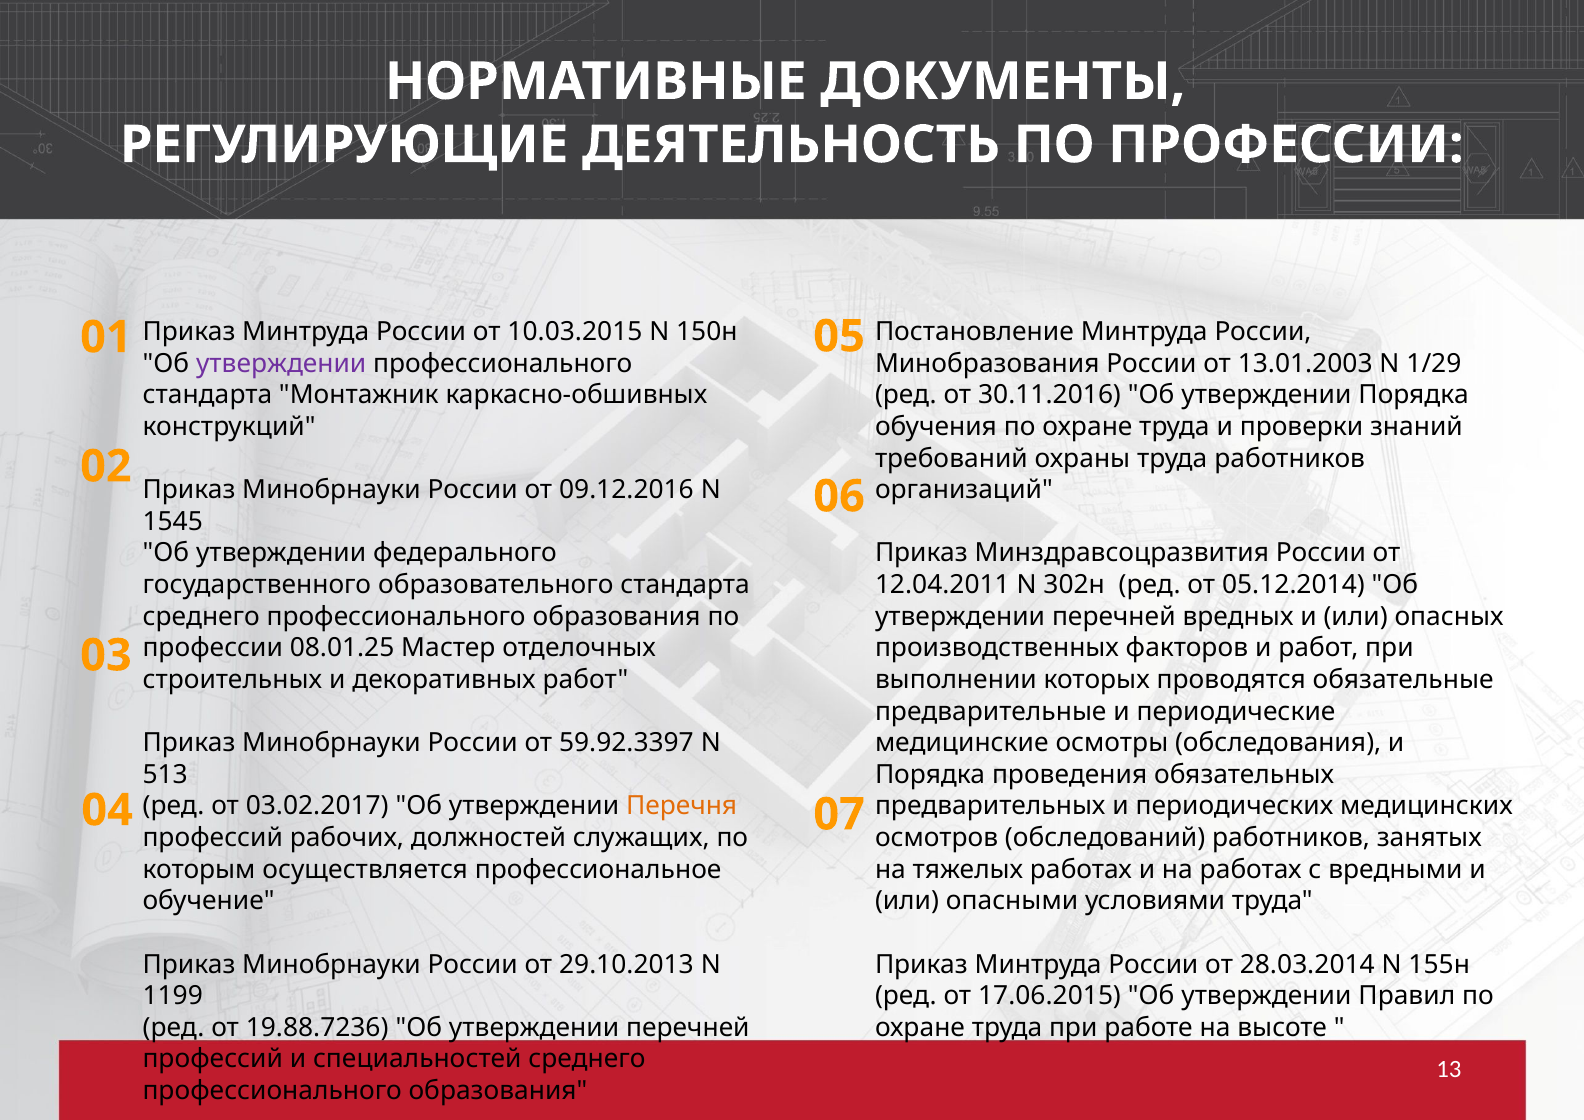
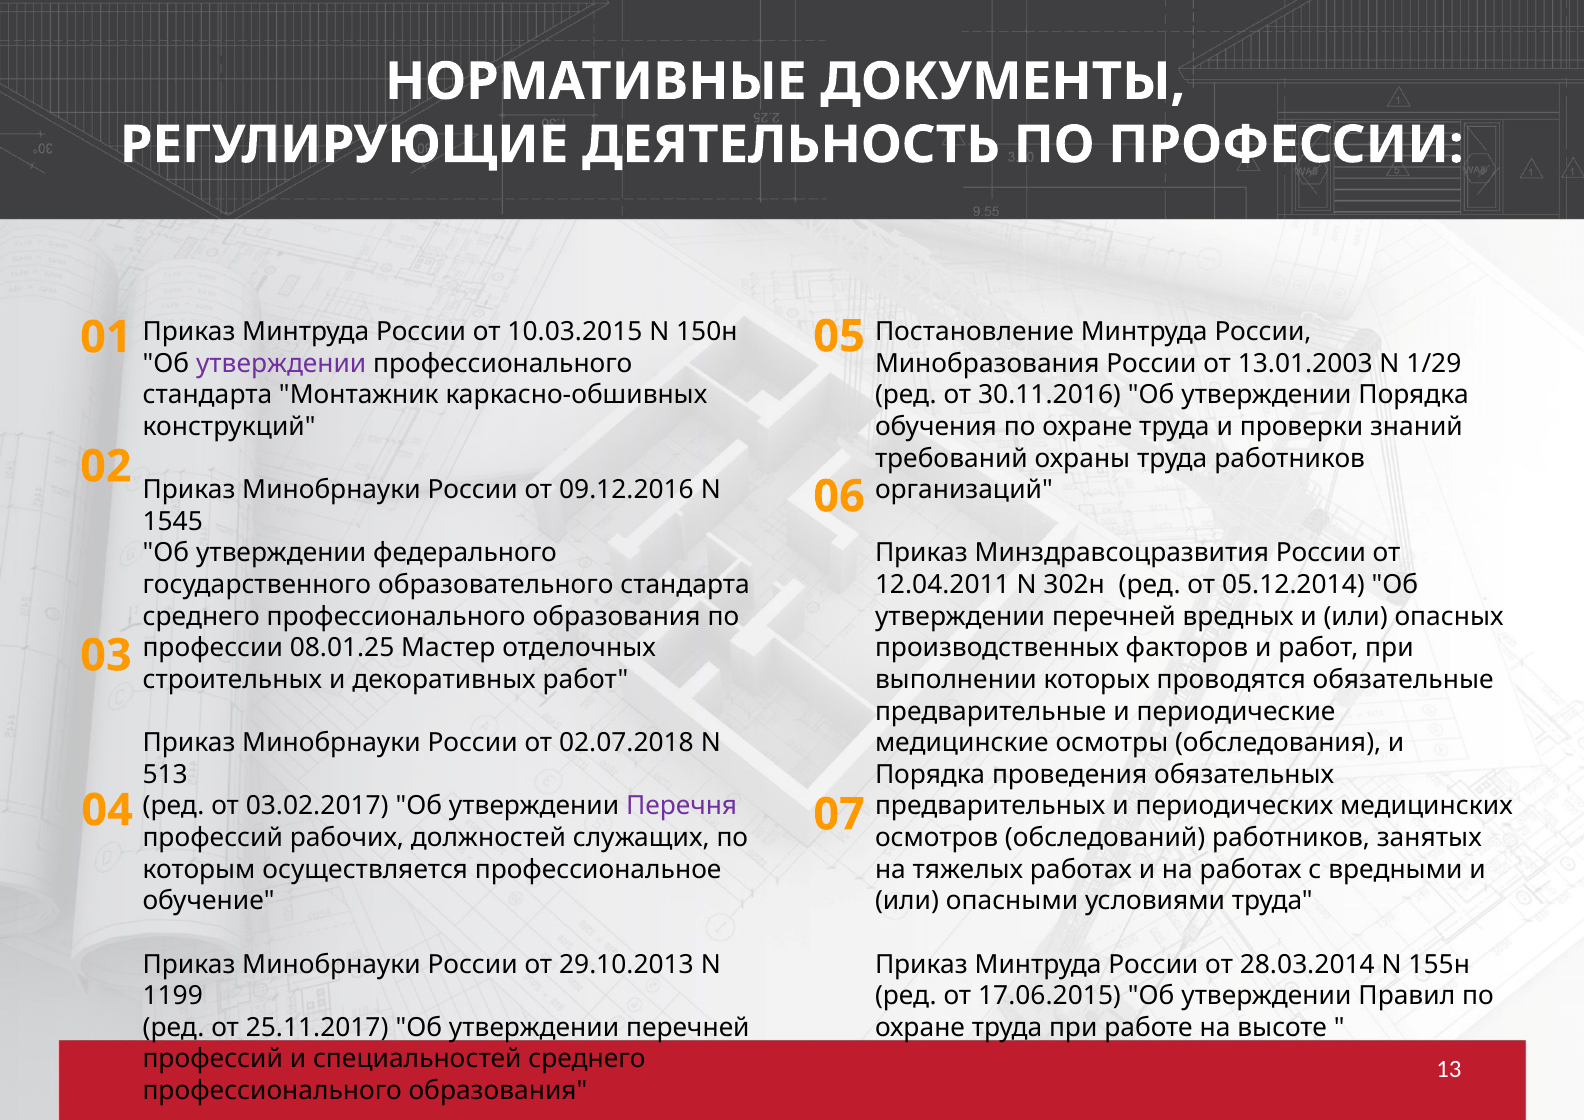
59.92.3397: 59.92.3397 -> 02.07.2018 (626, 743)
Перечня colour: orange -> purple (682, 806)
19.88.7236: 19.88.7236 -> 25.11.2017 (317, 1028)
